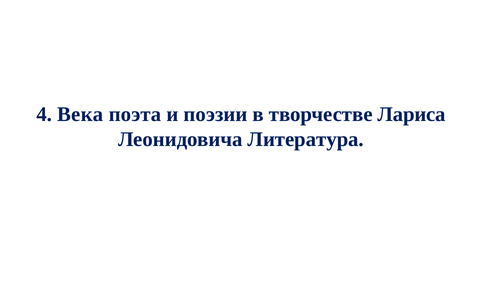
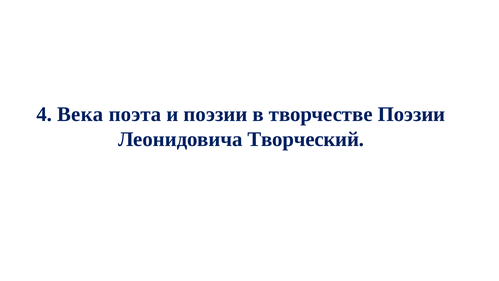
творчестве Лариса: Лариса -> Поэзии (412, 114)
Литература: Литература -> Творческий (306, 139)
